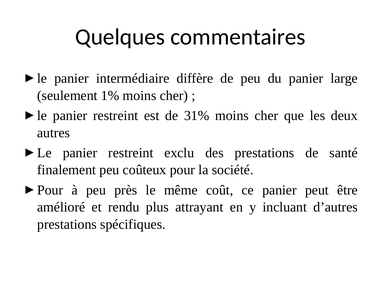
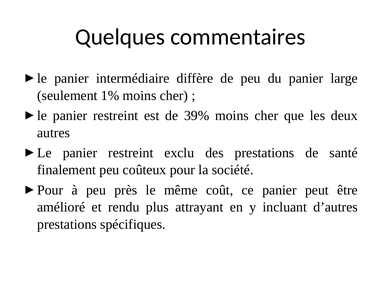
31%: 31% -> 39% (197, 116)
